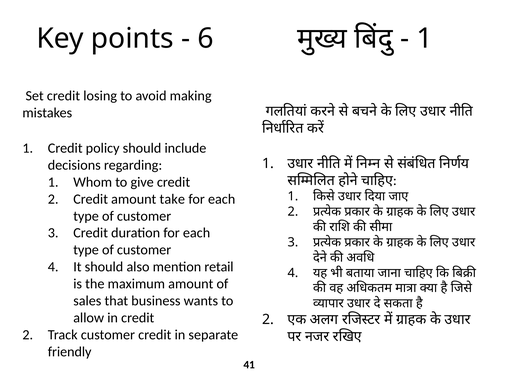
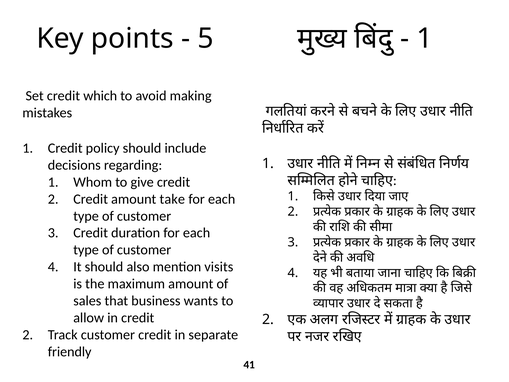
6: 6 -> 5 (206, 38)
losing: losing -> which (100, 96)
retail: retail -> visits (219, 267)
